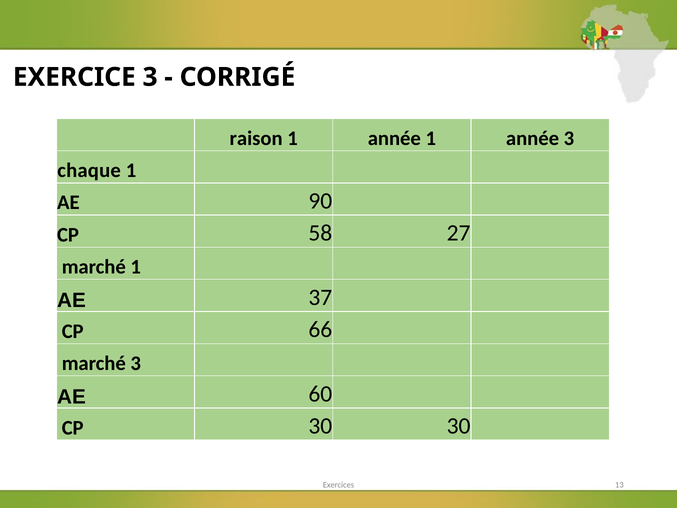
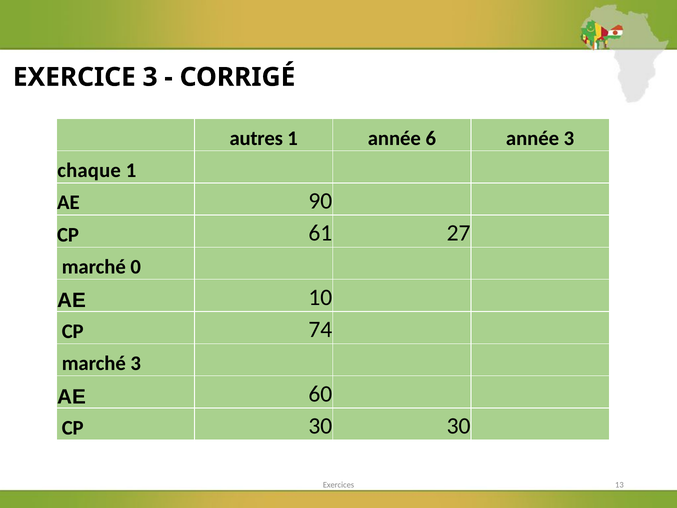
raison: raison -> autres (256, 138)
année 1: 1 -> 6 (431, 138)
58: 58 -> 61 (320, 233)
marché 1: 1 -> 0 (136, 267)
37: 37 -> 10 (320, 297)
66: 66 -> 74 (320, 329)
